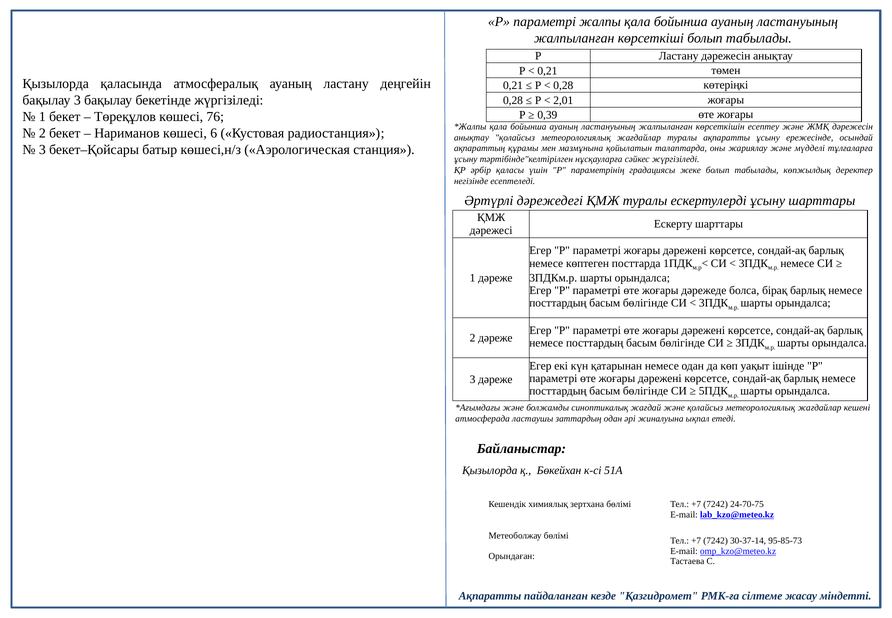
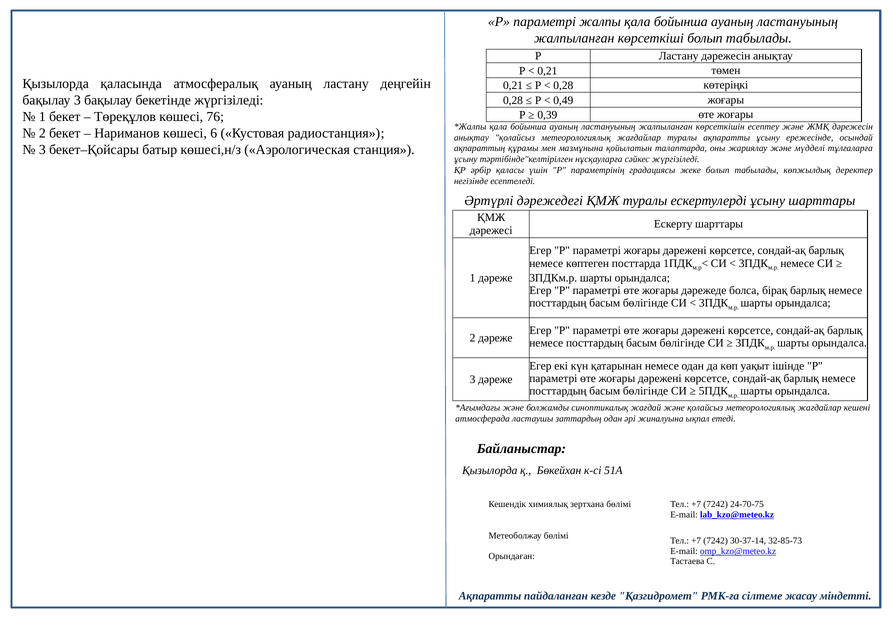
2,01: 2,01 -> 0,49 (563, 100)
95-85-73: 95-85-73 -> 32-85-73 (785, 540)
